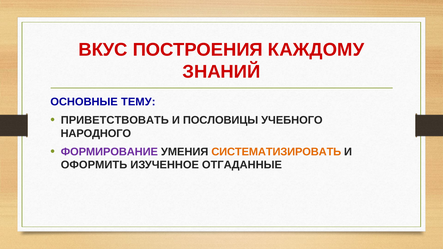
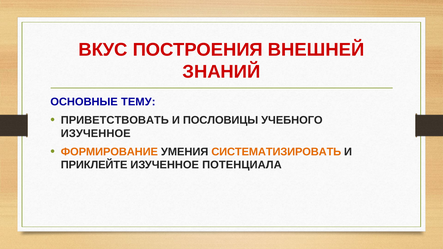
КАЖДОМУ: КАЖДОМУ -> ВНЕШНЕЙ (316, 50)
НАРОДНОГО: НАРОДНОГО -> ИЗУЧЕННОЕ (96, 134)
ФОРМИРОВАНИЕ colour: purple -> orange (109, 152)
ОФОРМИТЬ: ОФОРМИТЬ -> ПРИКЛЕЙТЕ (94, 165)
ОТГАДАННЫЕ: ОТГАДАННЫЕ -> ПОТЕНЦИАЛА (242, 165)
